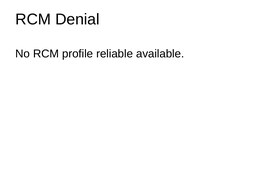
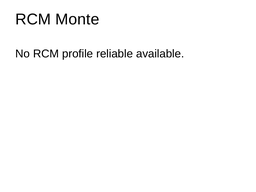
Denial: Denial -> Monte (77, 19)
